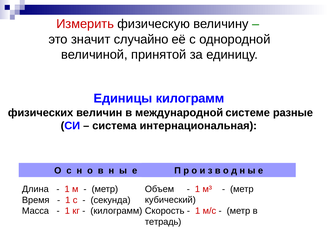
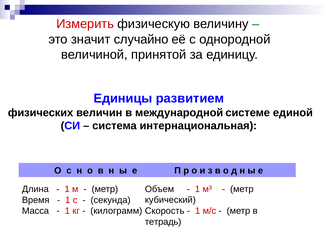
Единицы килограмм: килограмм -> развитием (190, 98)
разные: разные -> единой (293, 113)
